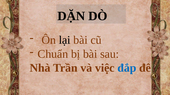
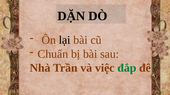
đắp colour: blue -> green (127, 68)
